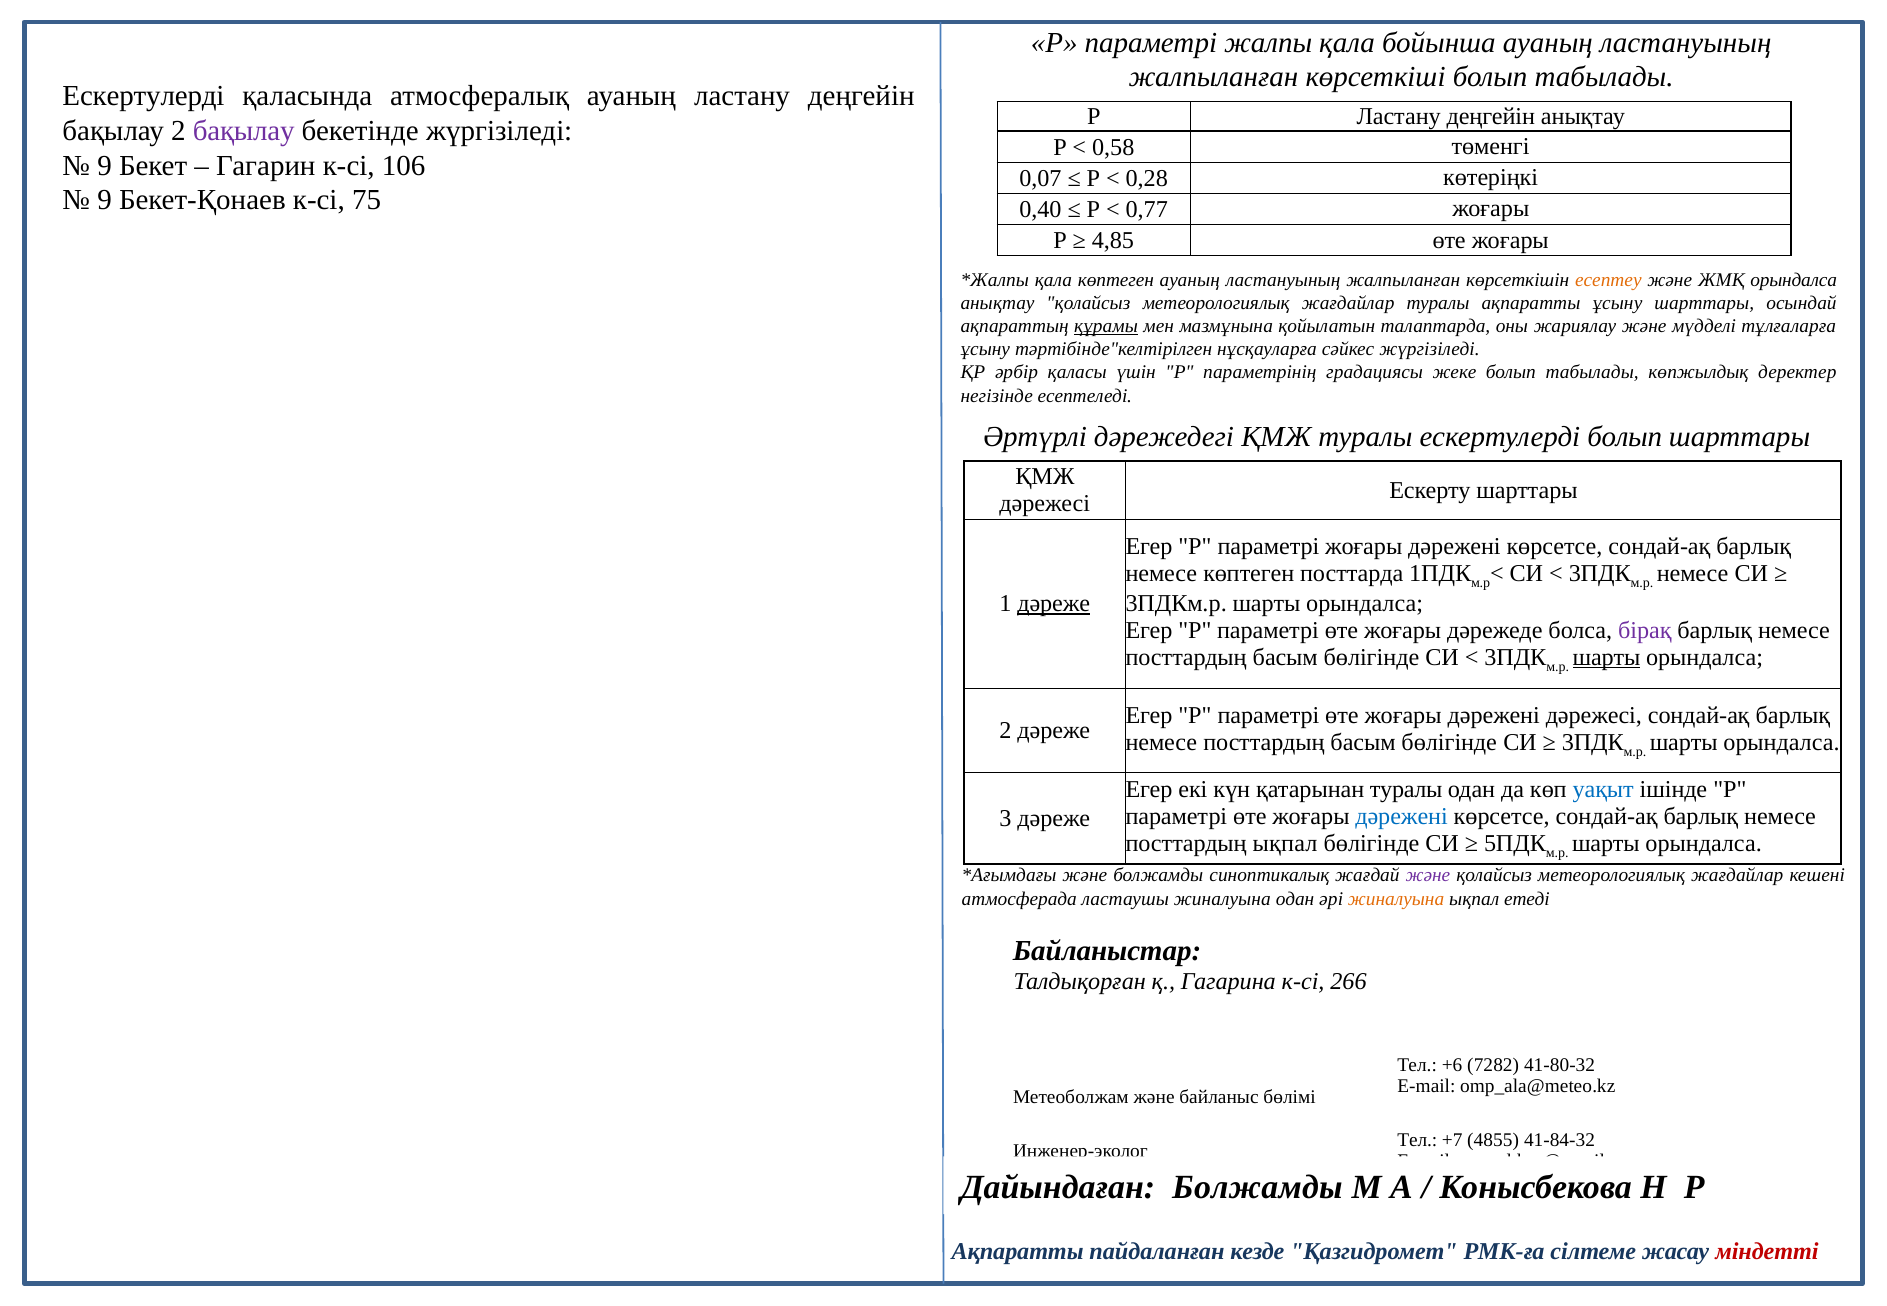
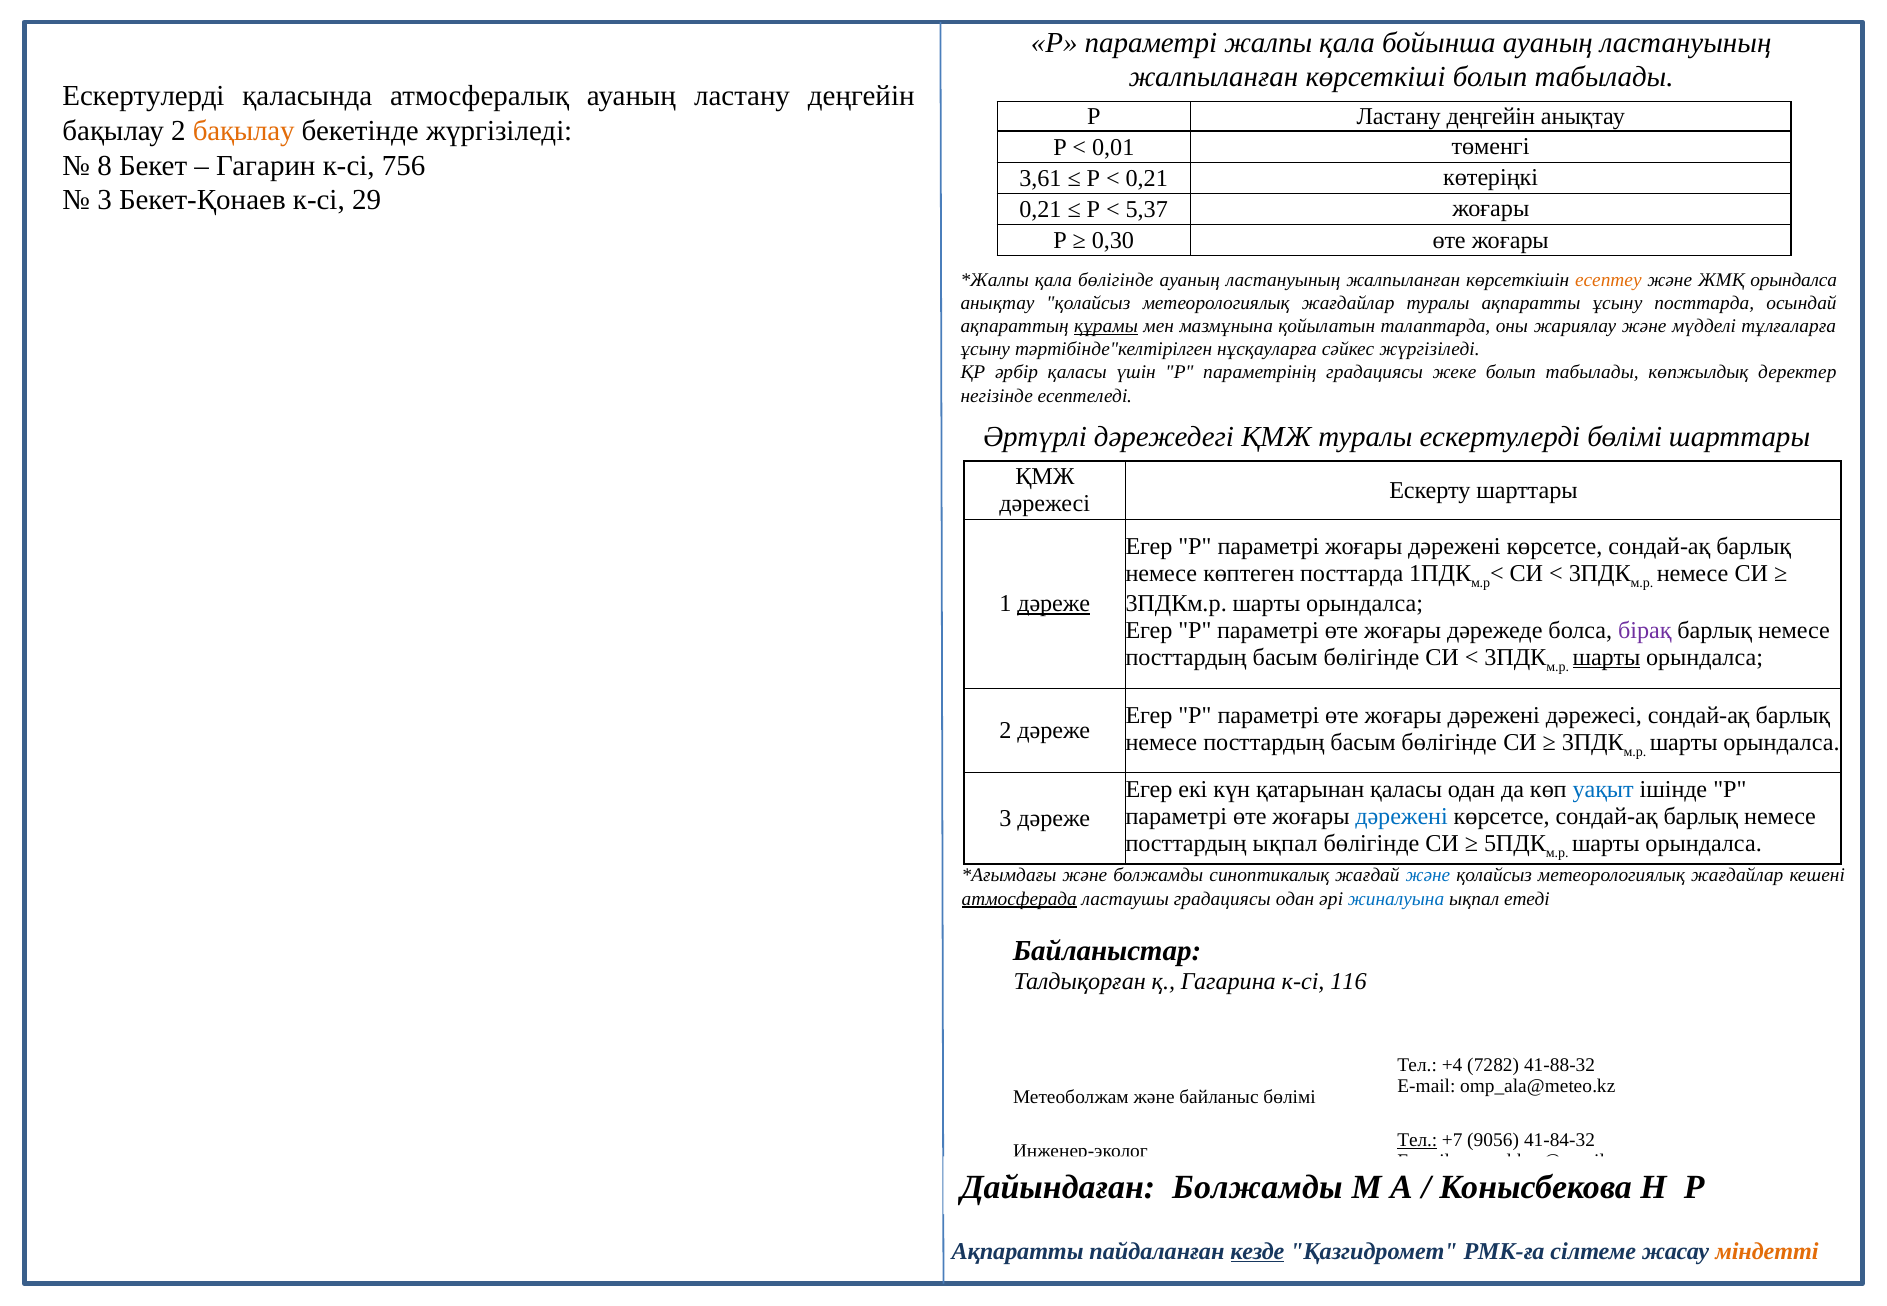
бақылау colour: purple -> orange (244, 131)
0,58: 0,58 -> 0,01 (1113, 148)
9: 9 -> 8 (105, 166)
106: 106 -> 756 (404, 166)
0,07: 0,07 -> 3,61 (1040, 179)
0,28: 0,28 -> 0,21 (1147, 179)
9: 9 -> 3 (105, 200)
75: 75 -> 29 (367, 200)
0,40: 0,40 -> 0,21 (1040, 210)
0,77: 0,77 -> 5,37 (1147, 210)
4,85: 4,85 -> 0,30 (1113, 241)
қала көптеген: көптеген -> бөлігінде (1116, 280)
ұсыну шарттары: шарттары -> посттарда (1704, 303)
ескертулерді болып: болып -> бөлімі (1625, 437)
қатарынан туралы: туралы -> қаласы (1406, 790)
және colour: purple -> blue (1428, 876)
атмосферада underline: none -> present (1019, 899)
ластаушы жиналуына: жиналуына -> градациясы (1222, 899)
жиналуына colour: orange -> blue (1396, 899)
266: 266 -> 116 (1348, 982)
+6: +6 -> +4 (1452, 1065)
41-80-32: 41-80-32 -> 41-88-32 (1560, 1065)
Тел underline: none -> present (1417, 1140)
4855: 4855 -> 9056 (1493, 1140)
кезде underline: none -> present (1257, 1252)
міндетті colour: red -> orange (1767, 1252)
